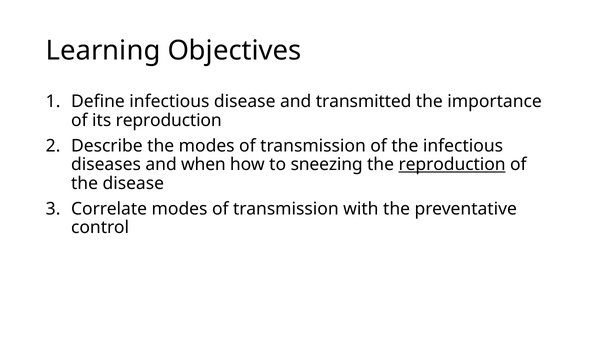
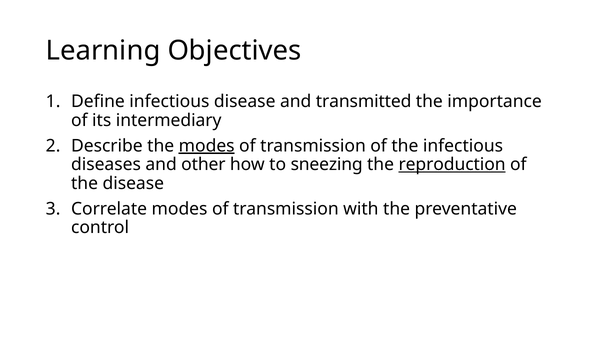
its reproduction: reproduction -> intermediary (169, 120)
modes underline: none -> present (207, 146)
when: when -> other (203, 164)
